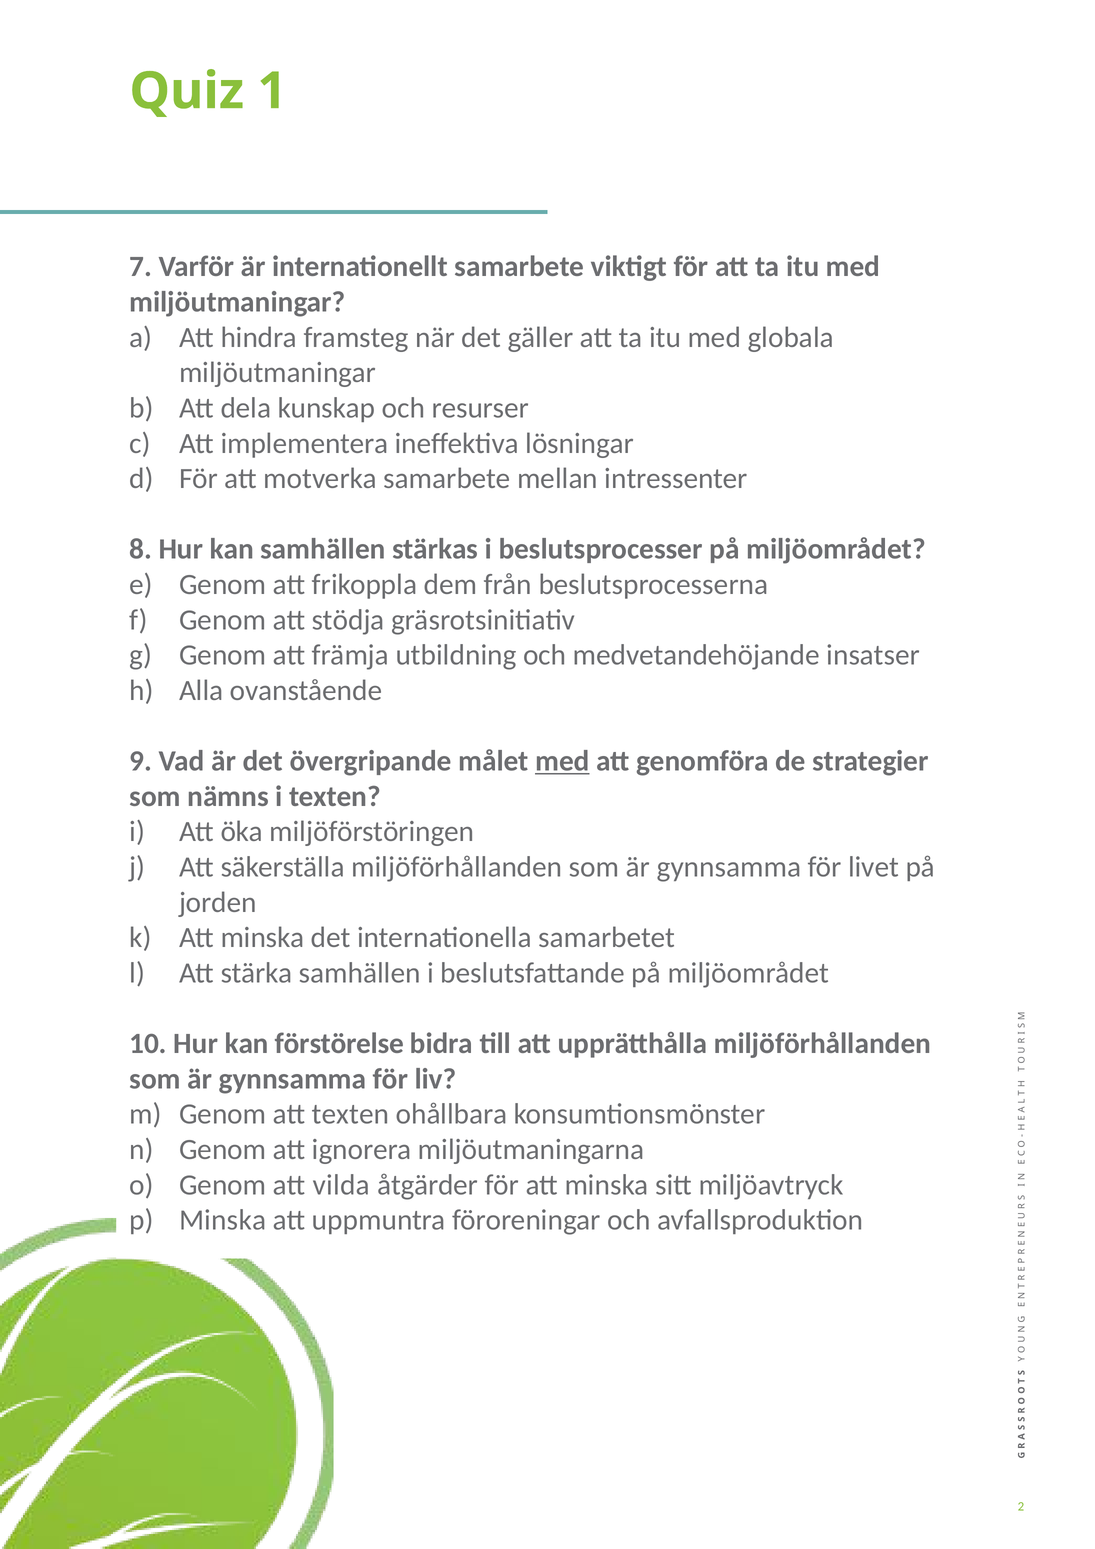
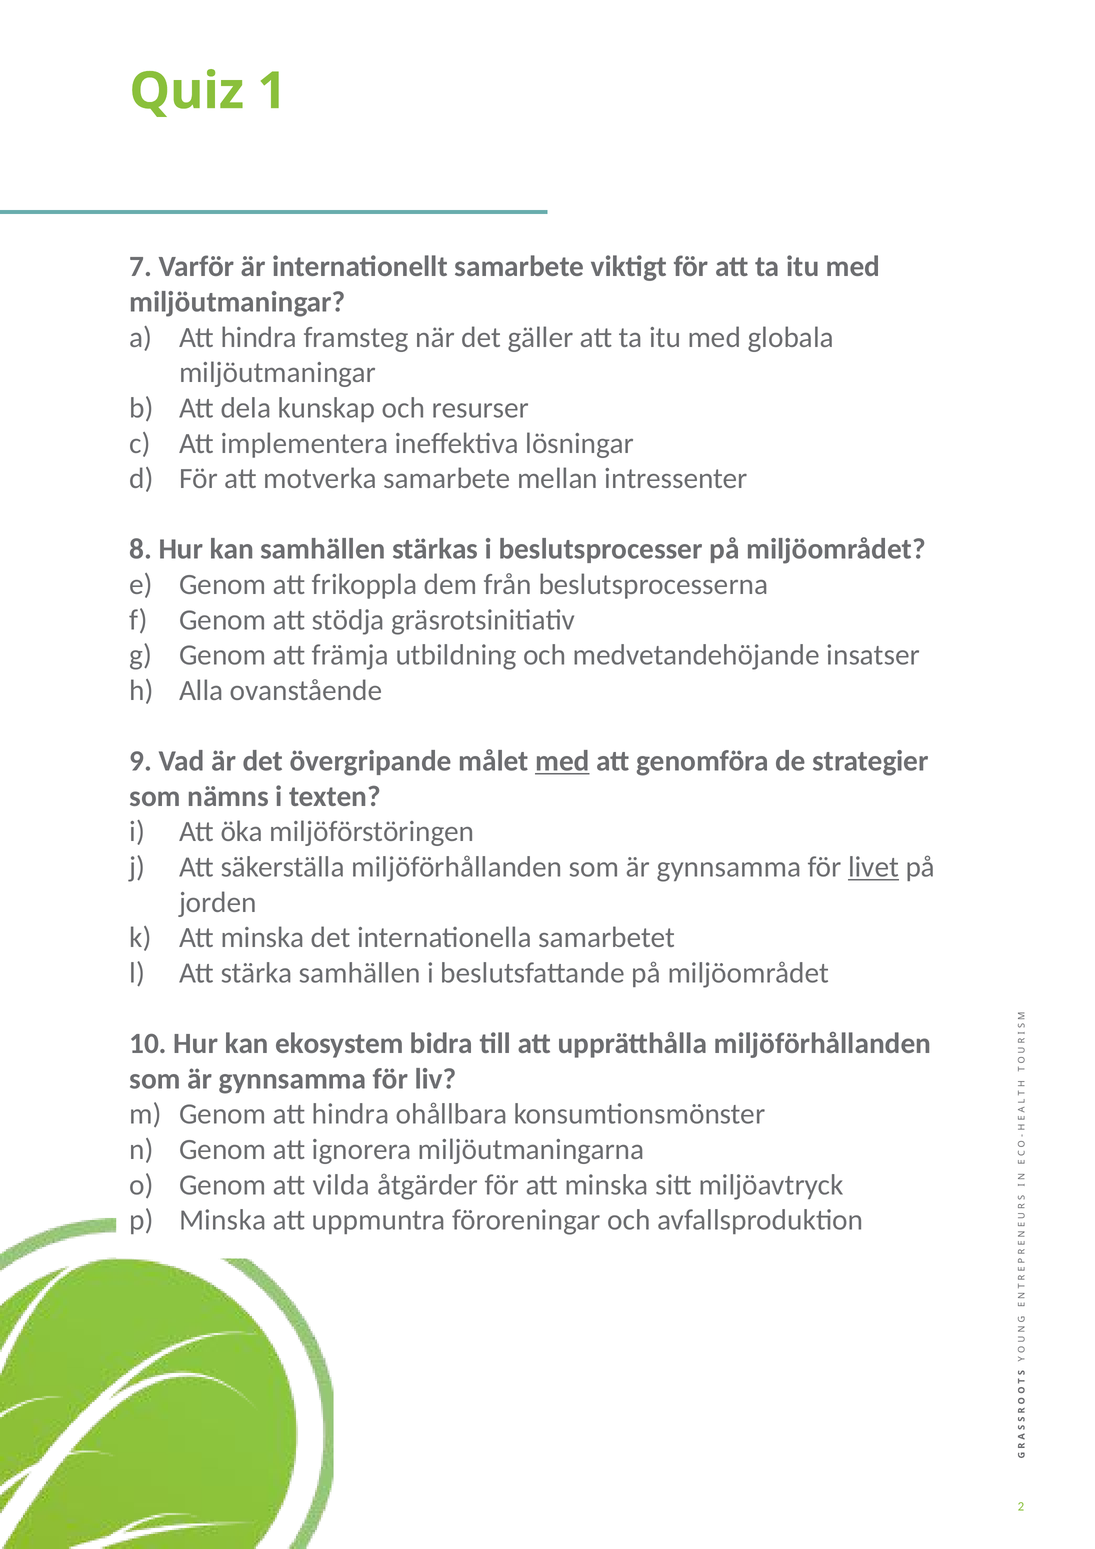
livet underline: none -> present (874, 867)
förstörelse: förstörelse -> ekosystem (339, 1043)
Genom att texten: texten -> hindra (351, 1114)
